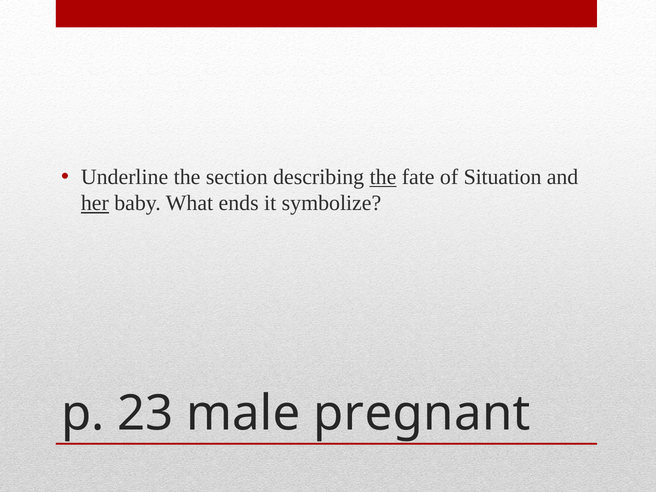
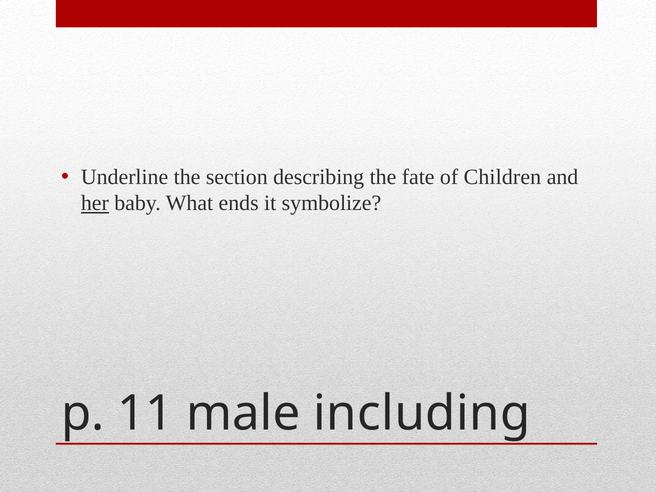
the underline: present -> none (383, 177)
Situation: Situation -> Children (502, 177)
23: 23 -> 11 (146, 413)
pregnant: pregnant -> including (422, 413)
